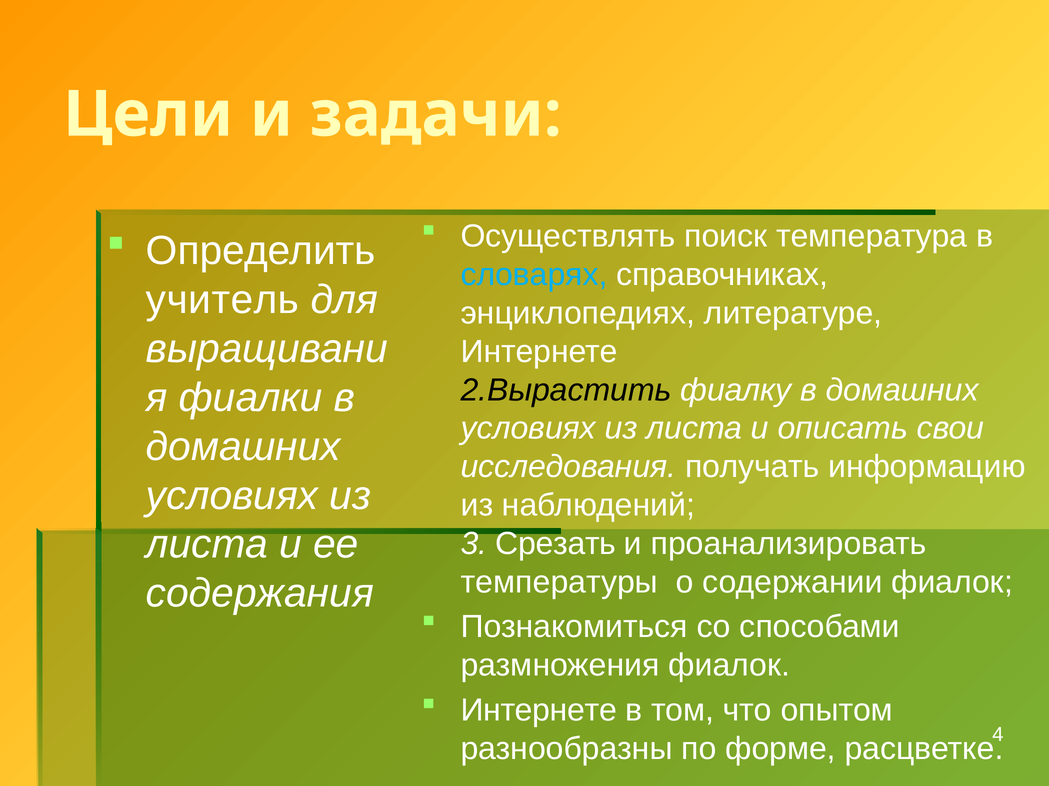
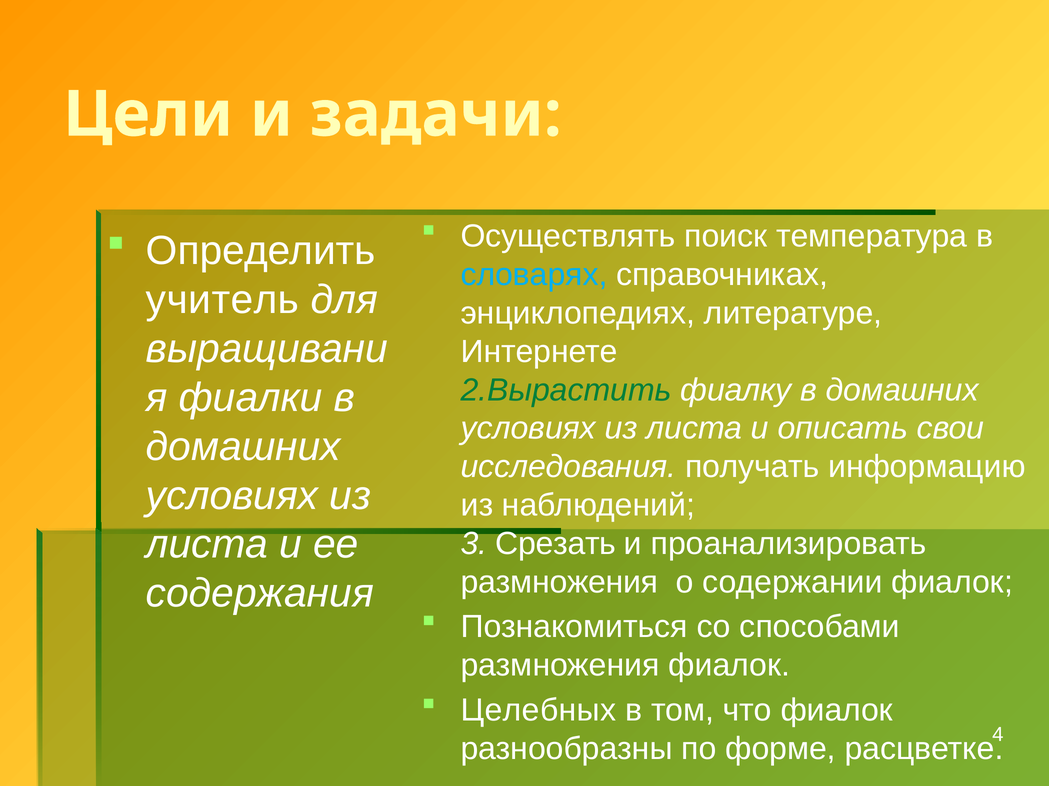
2.Вырастить colour: black -> green (566, 390)
температуры: температуры -> размножения (559, 583)
Интернете: Интернете -> Целебных (538, 711)
что опытом: опытом -> фиалок (837, 711)
